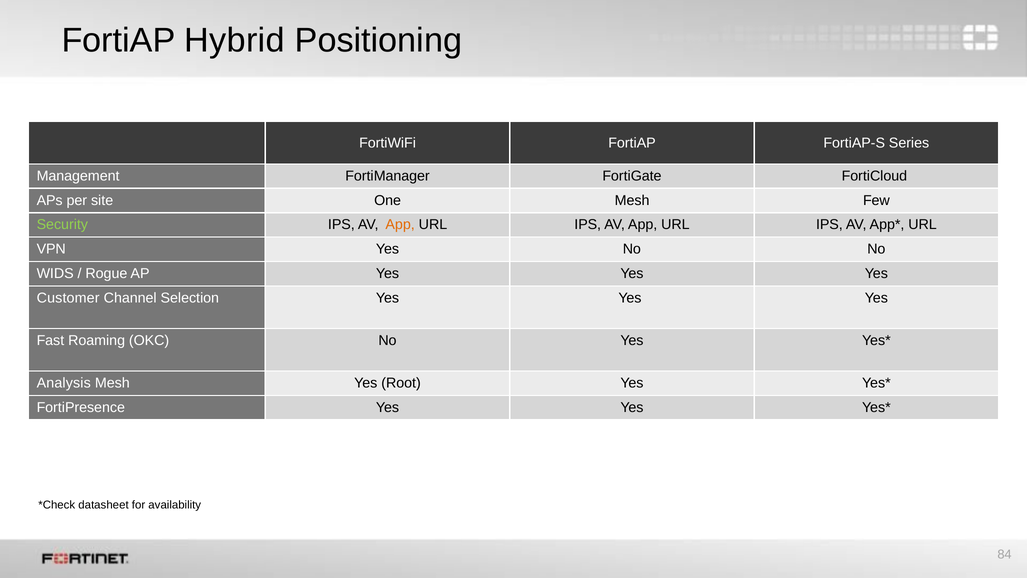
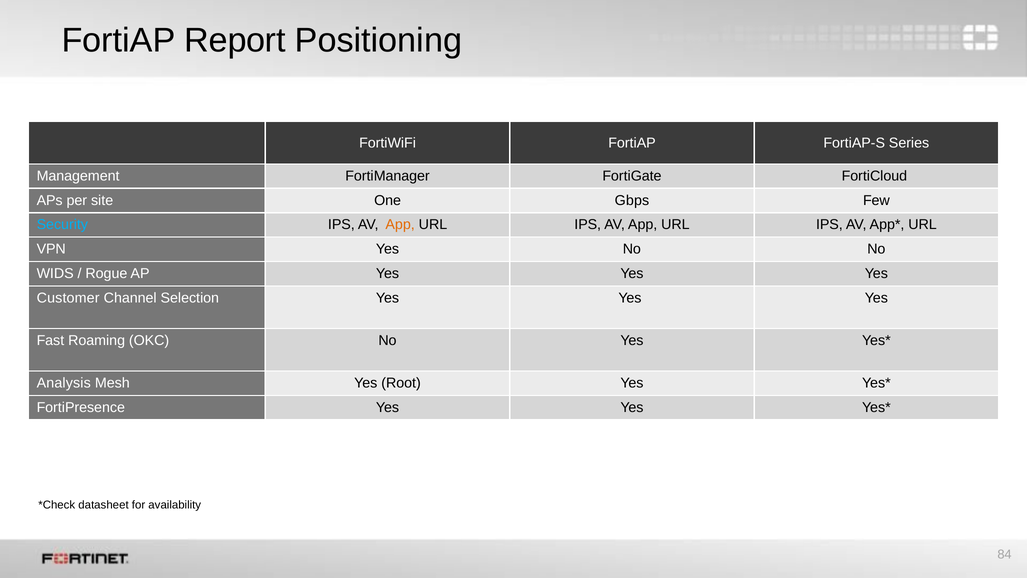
Hybrid: Hybrid -> Report (235, 40)
One Mesh: Mesh -> Gbps (632, 200)
Security colour: light green -> light blue (62, 225)
